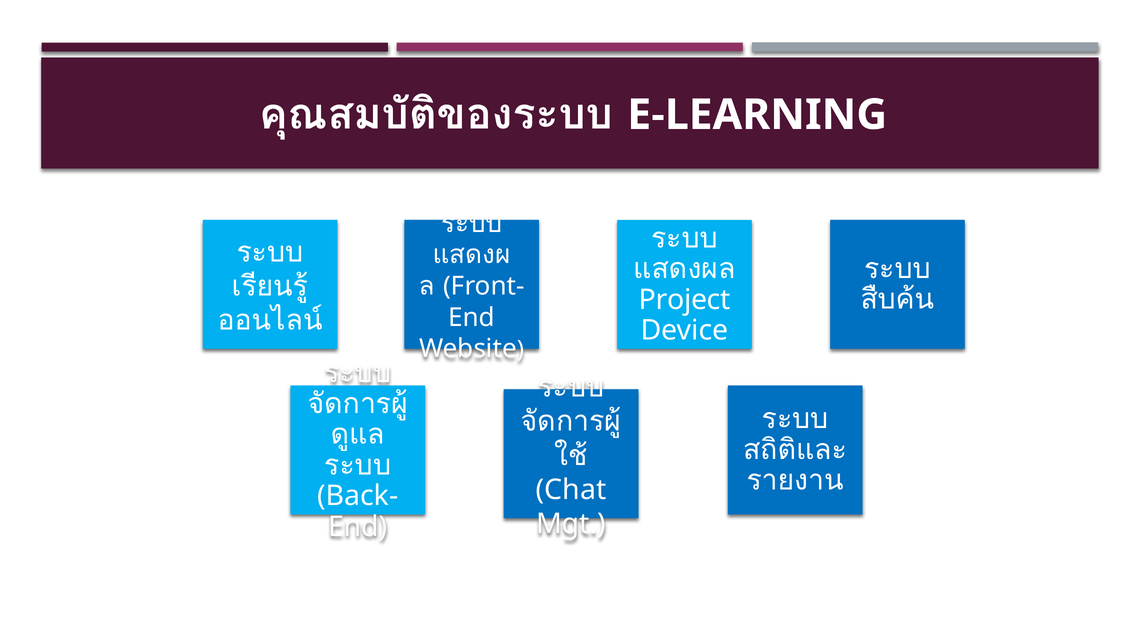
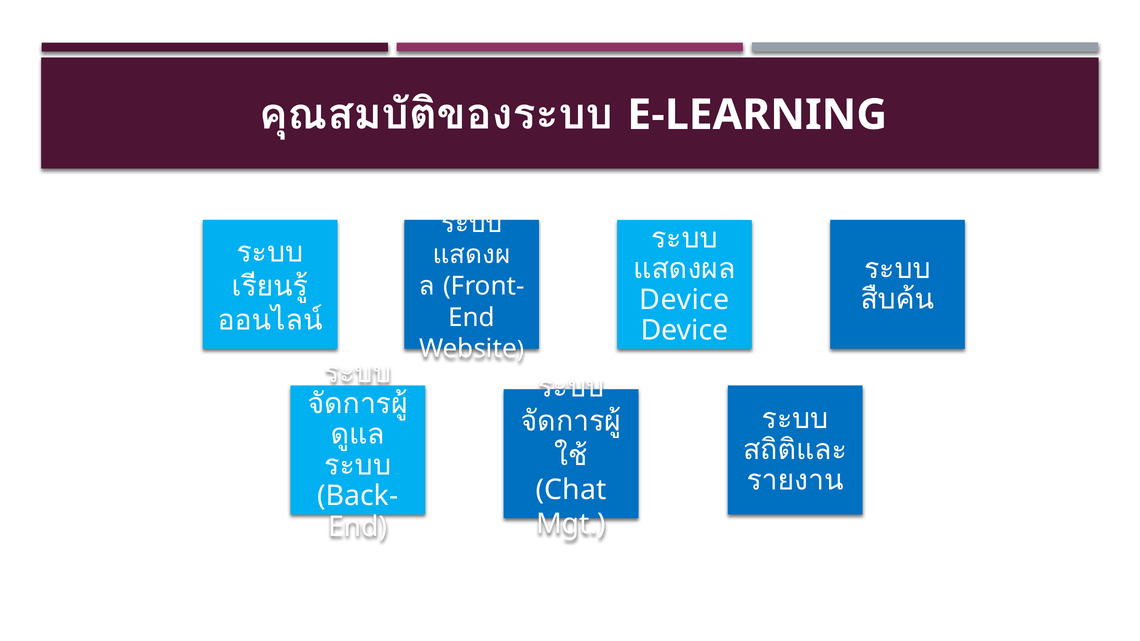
Project: Project -> Device (684, 300)
